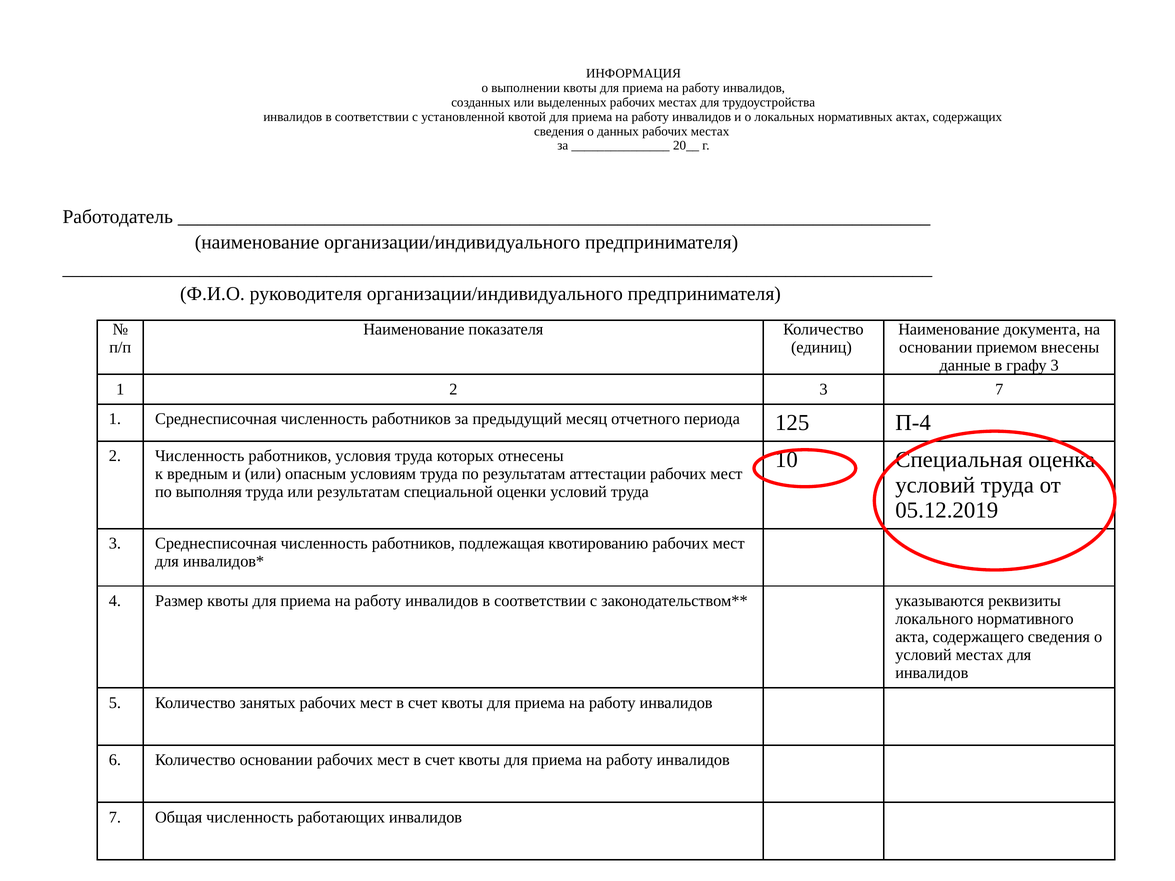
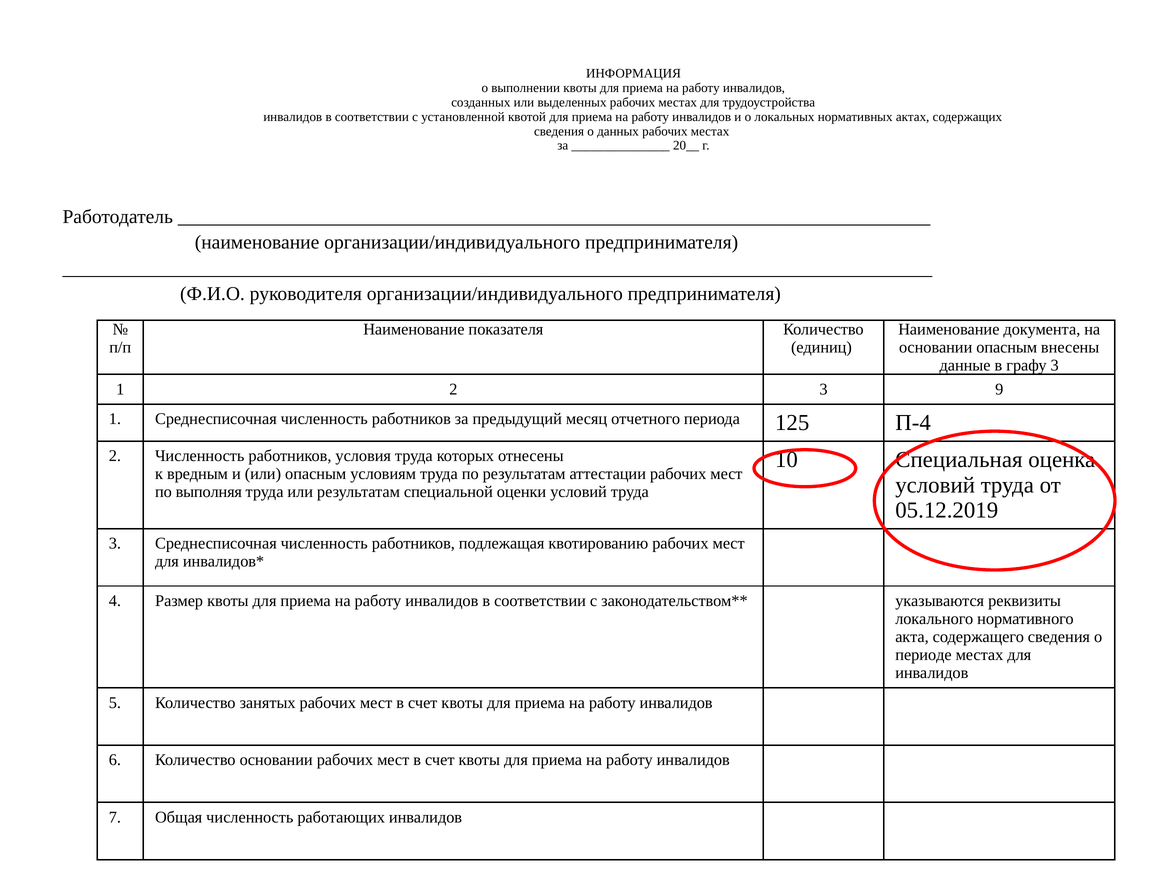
основании приемом: приемом -> опасным (1007, 347)
3 7: 7 -> 9 (999, 389)
условий: условий -> периоде (923, 655)
